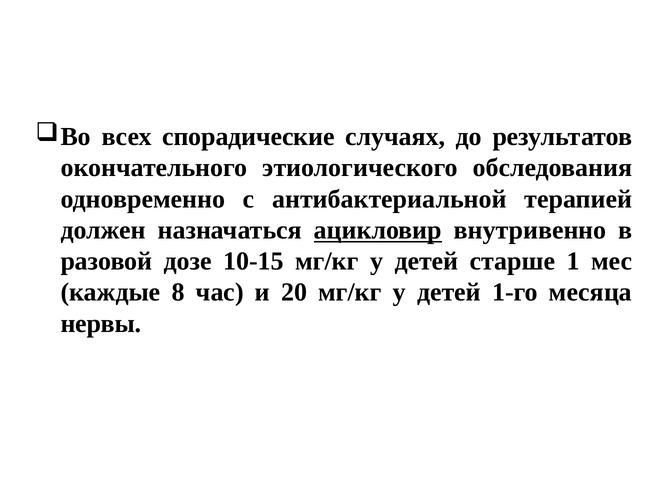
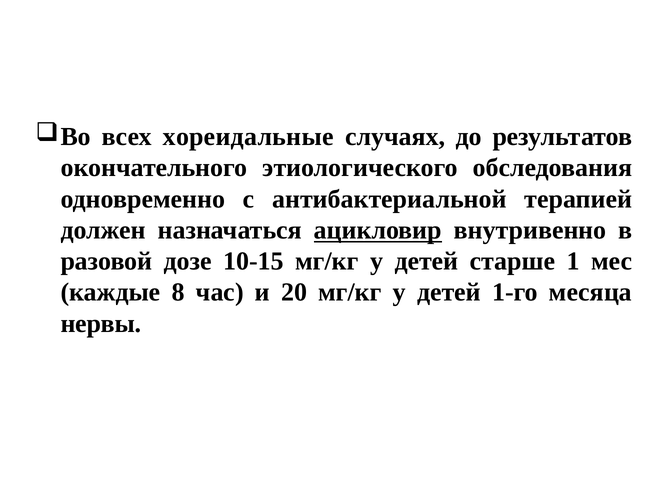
спорадические: спорадические -> хореидальные (248, 137)
